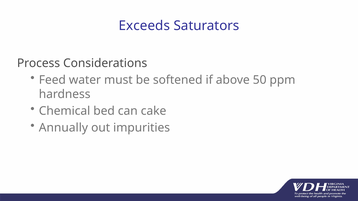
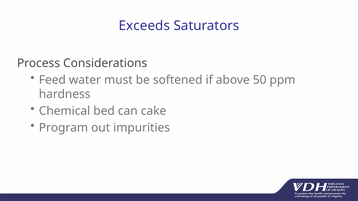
Annually: Annually -> Program (63, 128)
